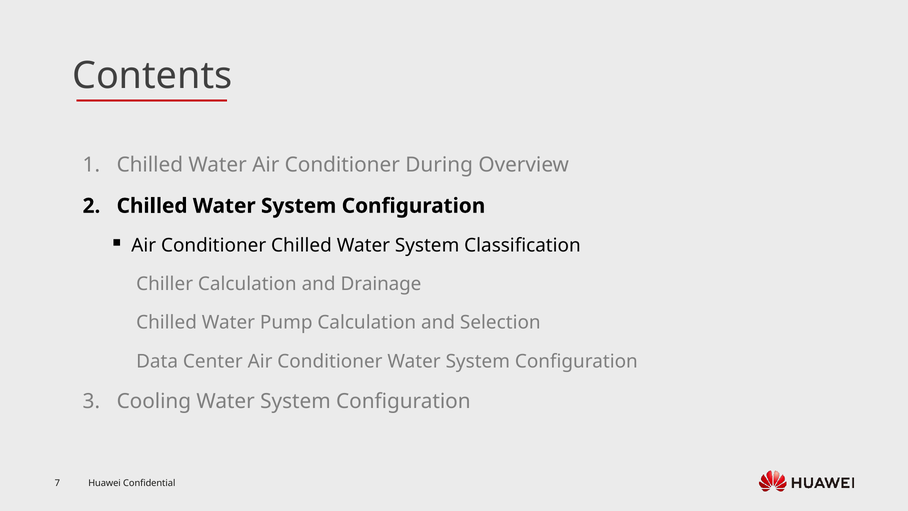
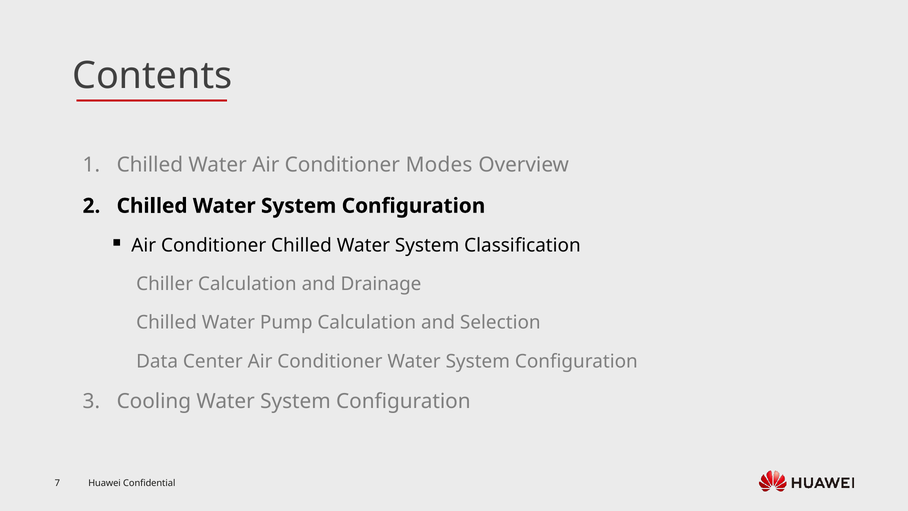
During: During -> Modes (439, 165)
